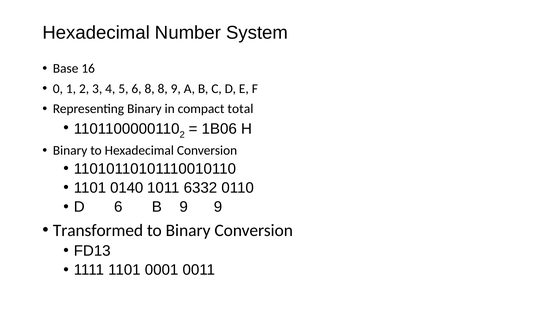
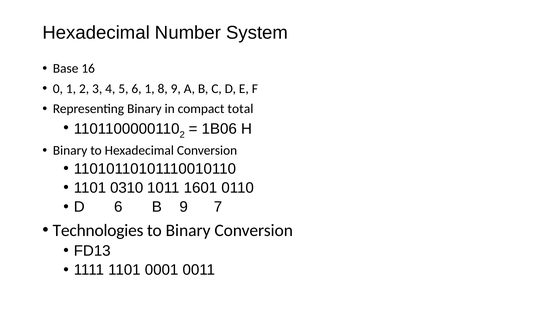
6 8: 8 -> 1 (150, 89)
0140: 0140 -> 0310 (127, 188)
6332: 6332 -> 1601 (200, 188)
9 9: 9 -> 7 (218, 207)
Transformed: Transformed -> Technologies (98, 231)
